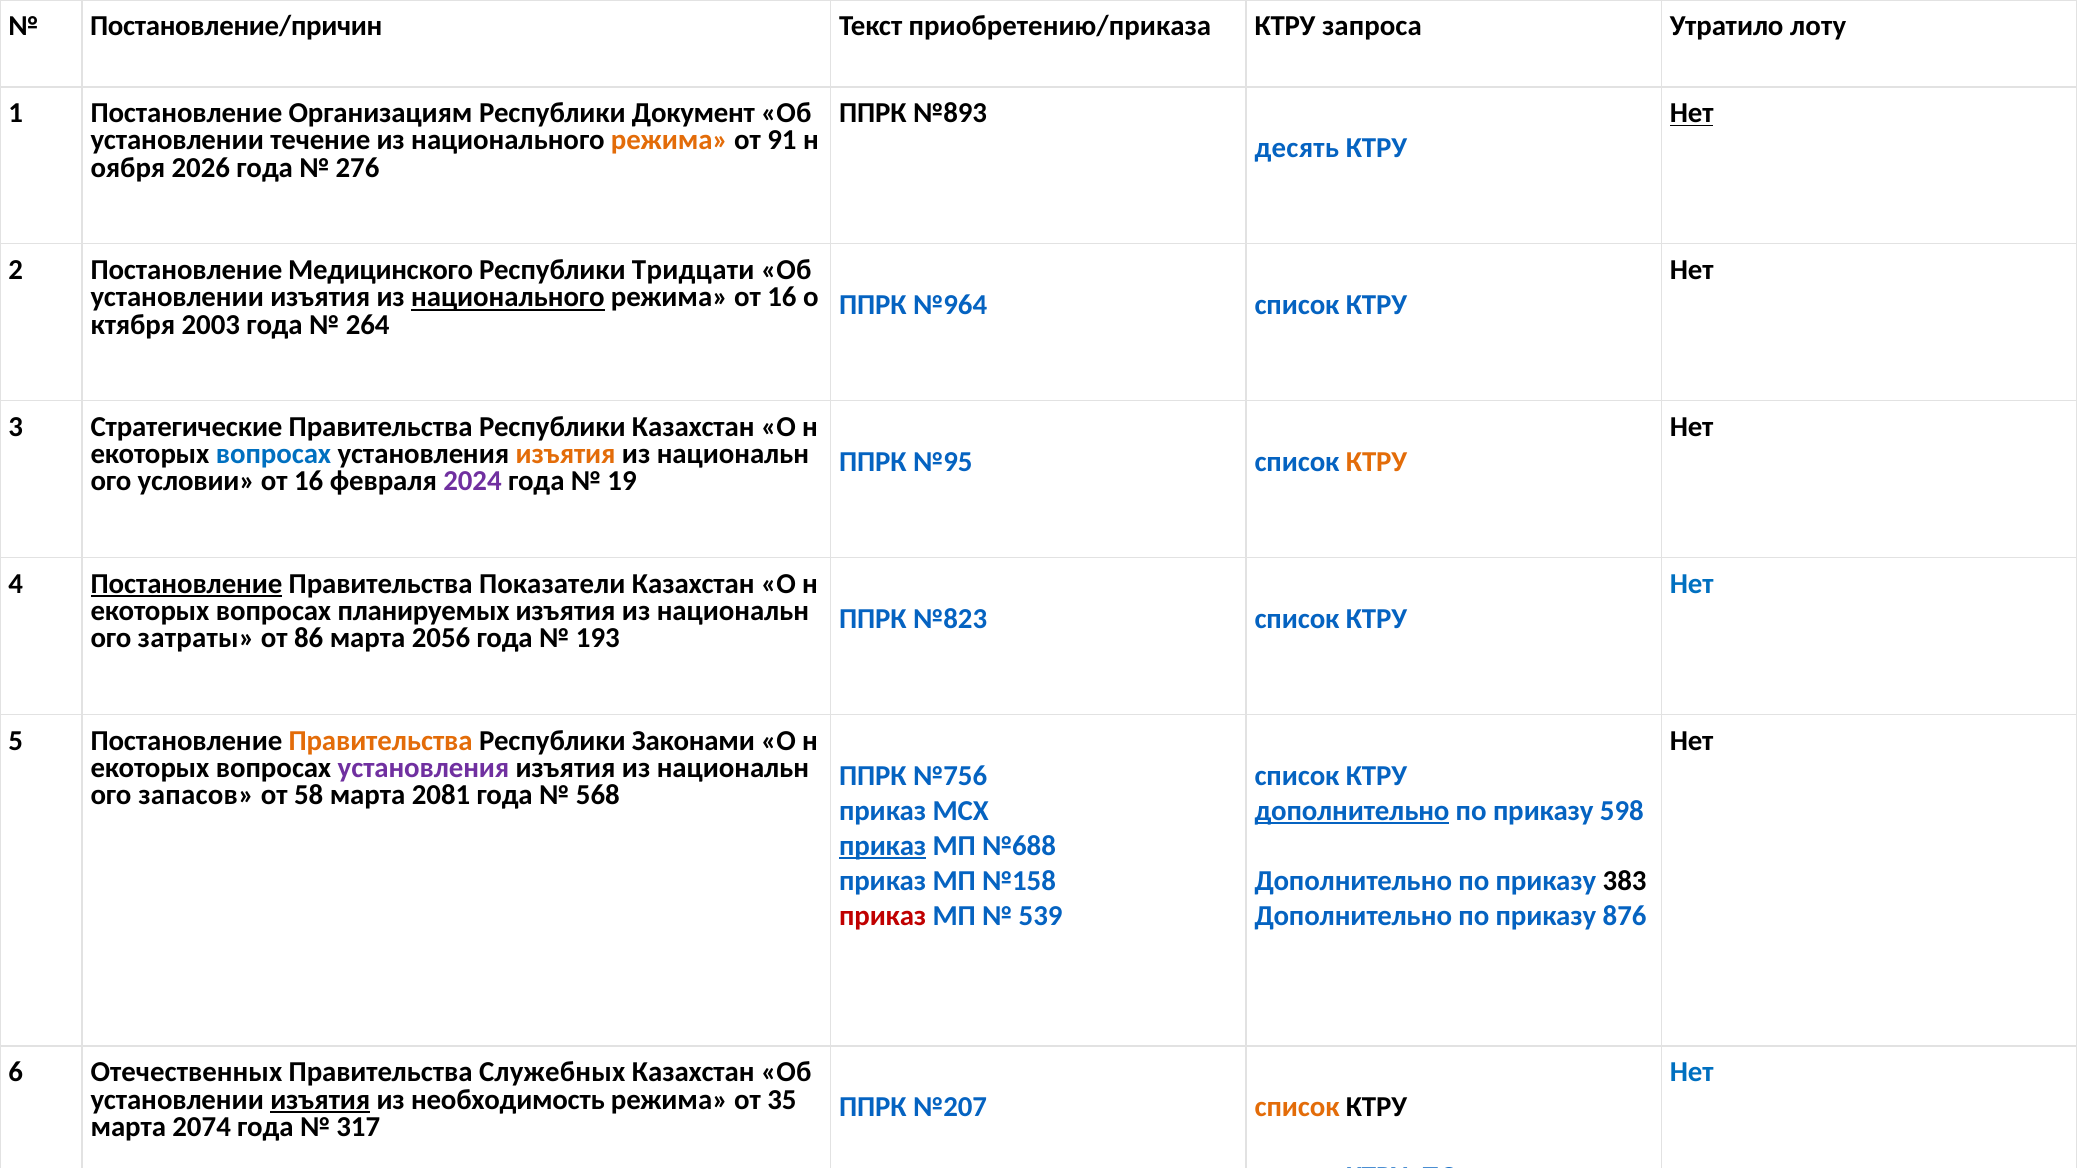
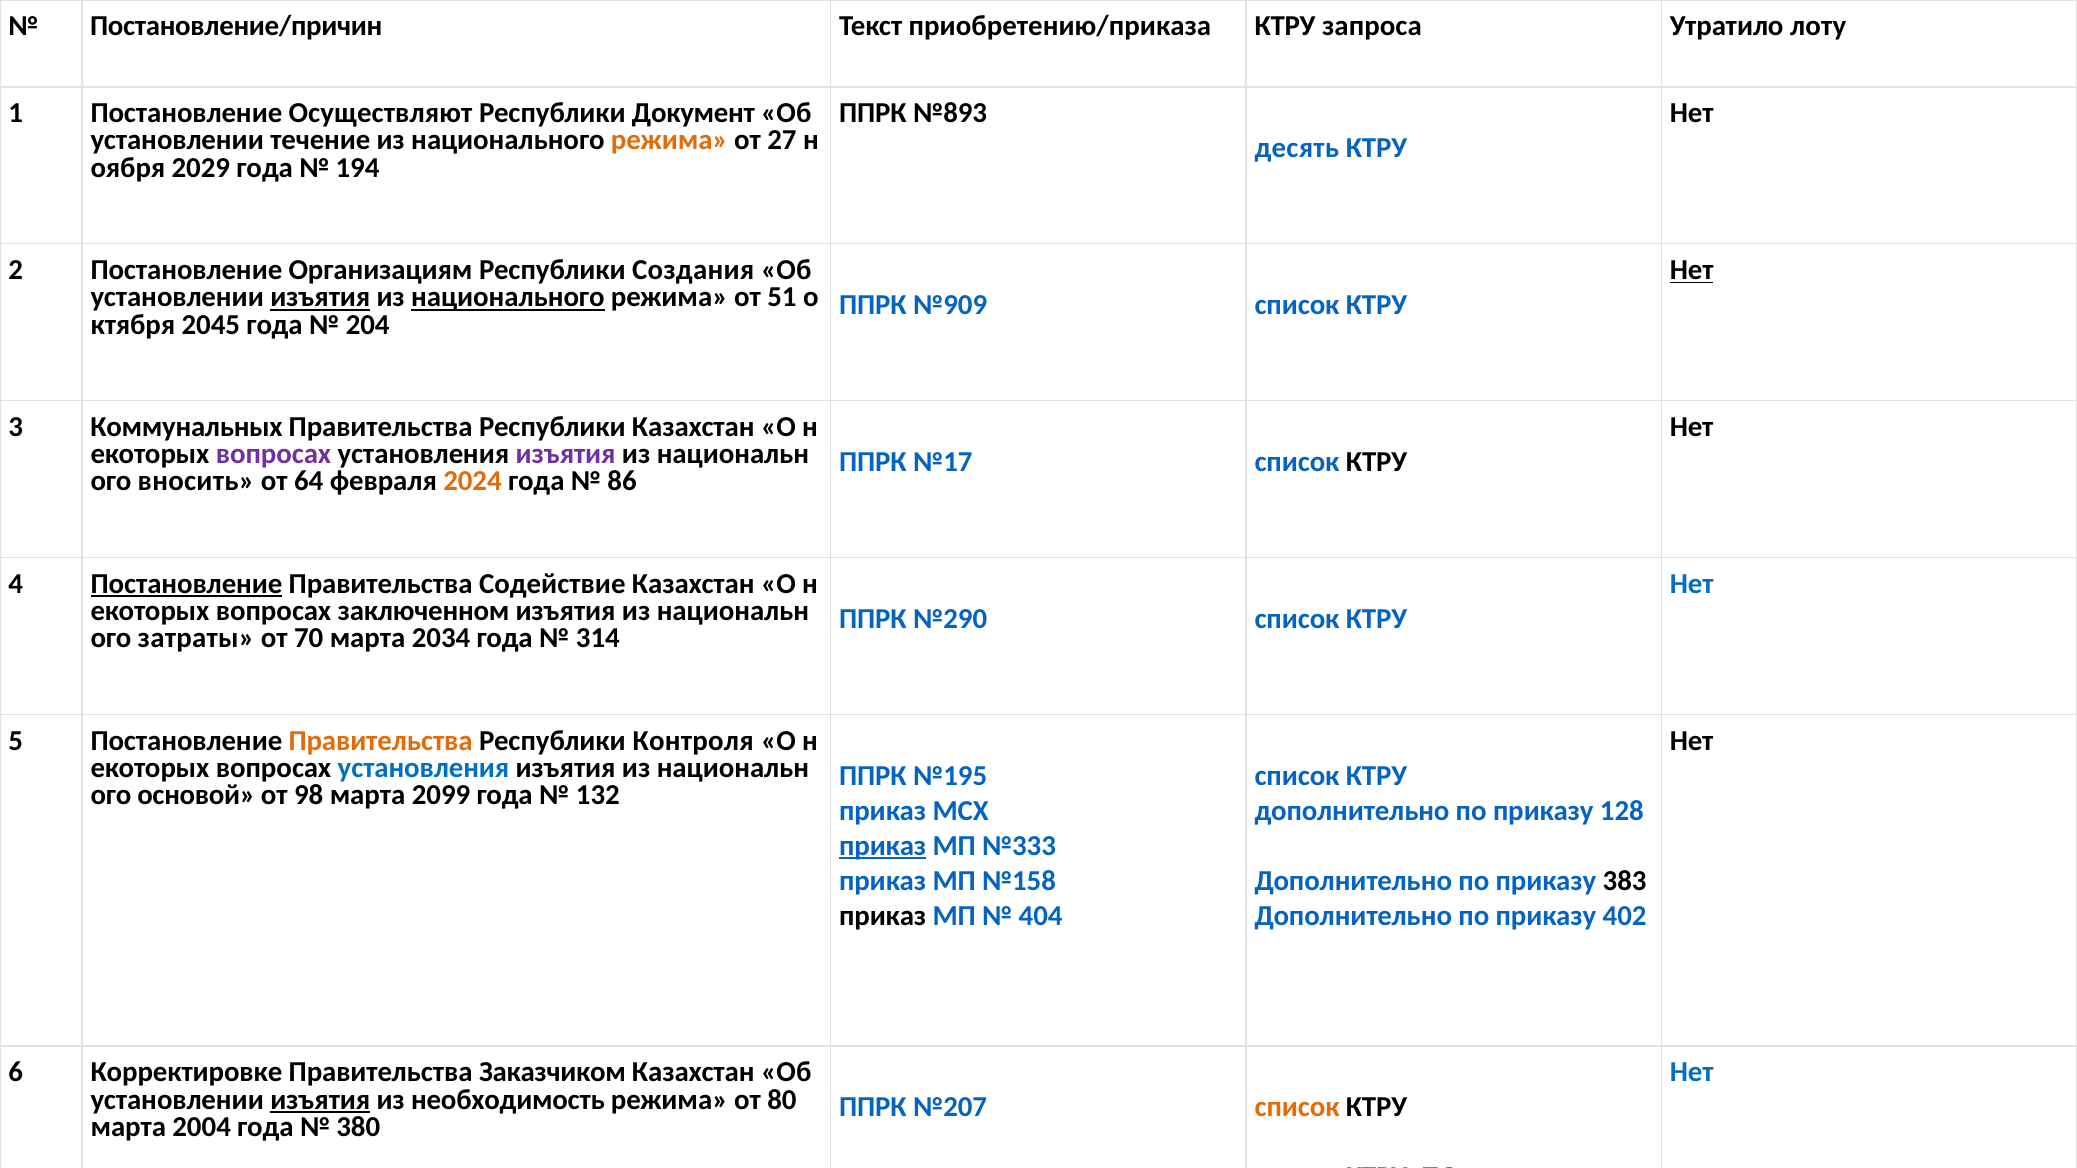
Организациям: Организациям -> Осуществляют (380, 113)
Нет underline: present -> none (1692, 113)
91: 91 -> 27 (782, 140)
2026: 2026 -> 2029 (201, 168)
276: 276 -> 194 (358, 168)
Медицинского: Медицинского -> Организациям (381, 270)
Тридцати: Тридцати -> Создания (693, 270)
Нет underline: none -> present (1692, 270)
изъятия underline: none -> present (320, 297)
режима от 16: 16 -> 51 (782, 297)
№964: №964 -> №909 (950, 305)
2003: 2003 -> 2045 (211, 325)
264: 264 -> 204 (368, 325)
Стратегические: Стратегические -> Коммунальных (187, 427)
вопросах colour: blue -> purple (274, 454)
изъятия colour: orange -> purple (566, 454)
№95: №95 -> №17 (943, 462)
КТРУ colour: orange -> black (1377, 462)
условии: условии -> вносить (196, 482)
16: 16 -> 64 (309, 482)
2024 colour: purple -> orange (472, 482)
19: 19 -> 86 (622, 482)
Показатели: Показатели -> Содействие (552, 584)
планируемых: планируемых -> заключенном (424, 611)
№823: №823 -> №290 (950, 619)
86: 86 -> 70 (309, 639)
2056: 2056 -> 2034 (441, 639)
193: 193 -> 314 (598, 639)
Законами: Законами -> Контроля (693, 741)
установления colour: purple -> blue (424, 768)
№756: №756 -> №195 (950, 776)
запасов: запасов -> основой (196, 795)
58: 58 -> 98 (309, 795)
2081: 2081 -> 2099 (441, 795)
568: 568 -> 132 (598, 795)
дополнительно underline: present -> none (1352, 811)
598: 598 -> 128 (1622, 811)
№688: №688 -> №333 (1019, 846)
приказ colour: red -> black (883, 916)
539: 539 -> 404 (1041, 916)
876: 876 -> 402 (1625, 916)
Отечественных: Отечественных -> Корректировке (186, 1073)
Служебных: Служебных -> Заказчиком (552, 1073)
35: 35 -> 80 (782, 1100)
2074: 2074 -> 2004 (202, 1127)
317: 317 -> 380 (358, 1127)
